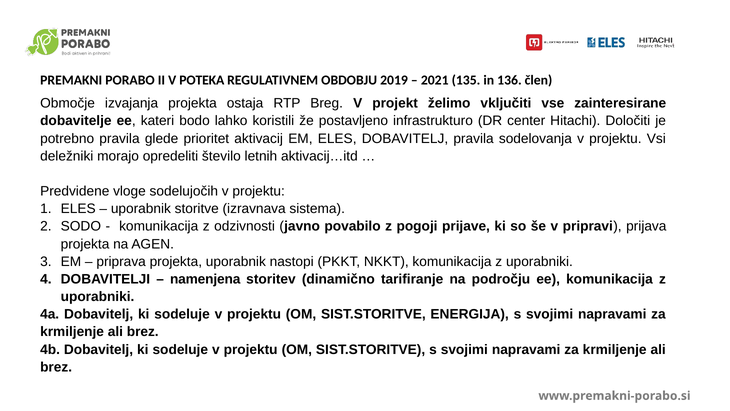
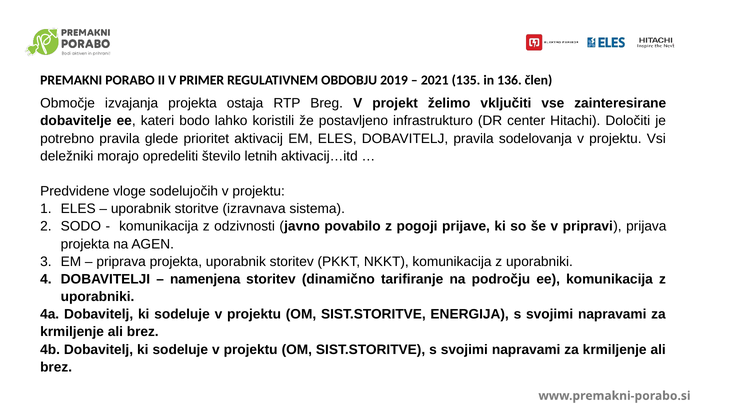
POTEKA: POTEKA -> PRIMER (202, 80)
uporabnik nastopi: nastopi -> storitev (292, 261)
